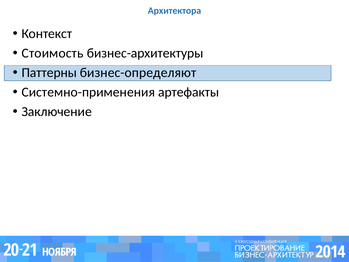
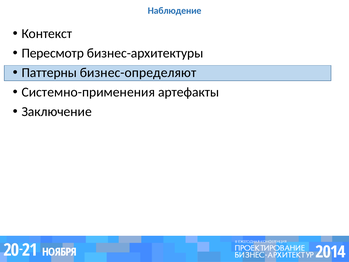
Архитектора: Архитектора -> Наблюдение (175, 11)
Стоимость: Стоимость -> Пересмотр (53, 53)
